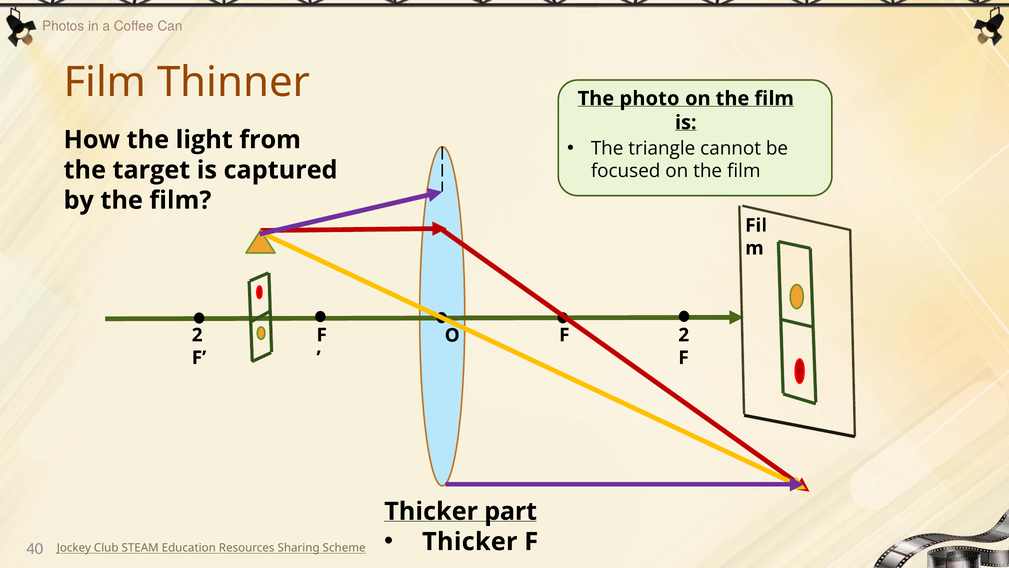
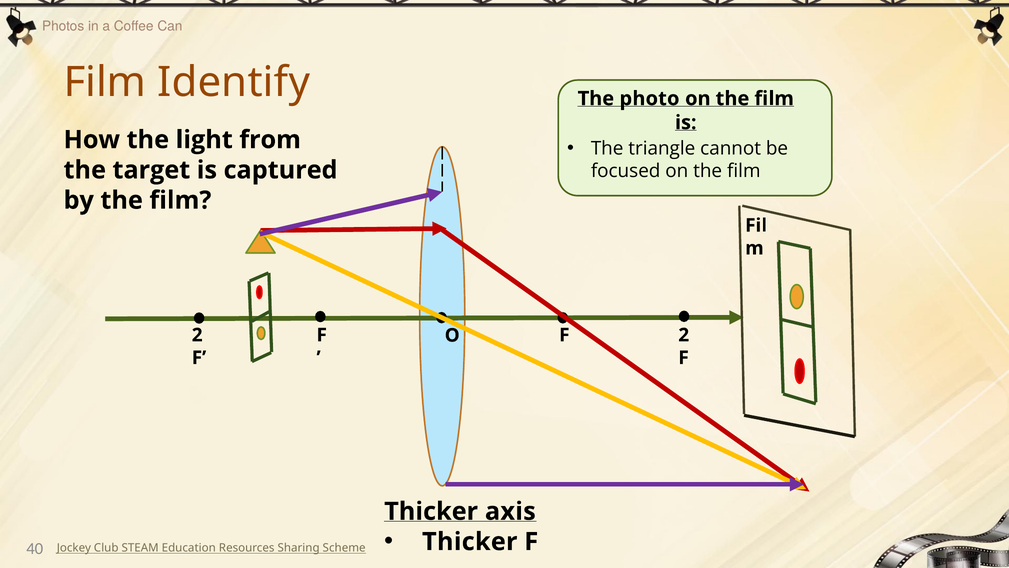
Thinner: Thinner -> Identify (234, 82)
part: part -> axis (510, 511)
